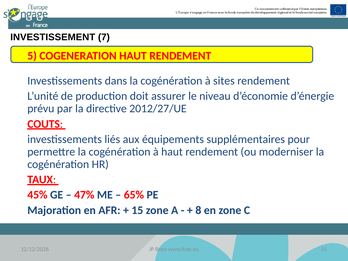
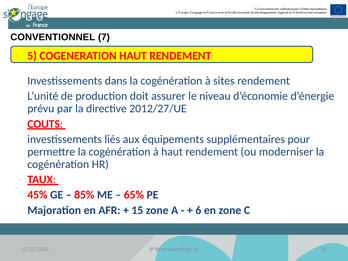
INVESTISSEMENT: INVESTISSEMENT -> CONVENTIONNEL (53, 37)
47%: 47% -> 85% (84, 195)
8: 8 -> 6 (198, 210)
